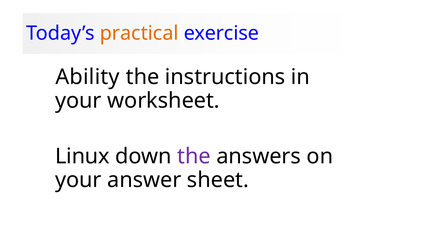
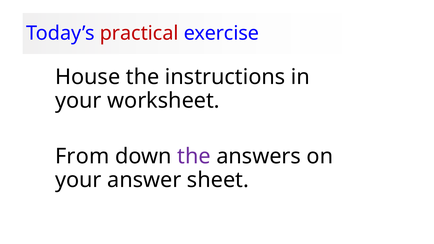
practical colour: orange -> red (139, 33)
Ability: Ability -> House (88, 77)
Linux: Linux -> From (82, 157)
